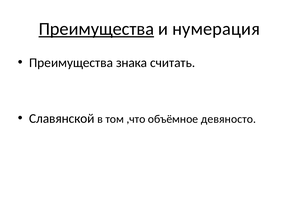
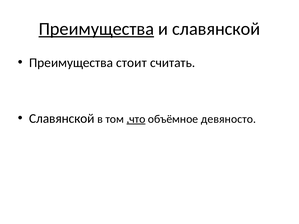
и нумерация: нумерация -> славянской (216, 29)
знака: знака -> стоит (131, 63)
,что underline: none -> present (136, 119)
